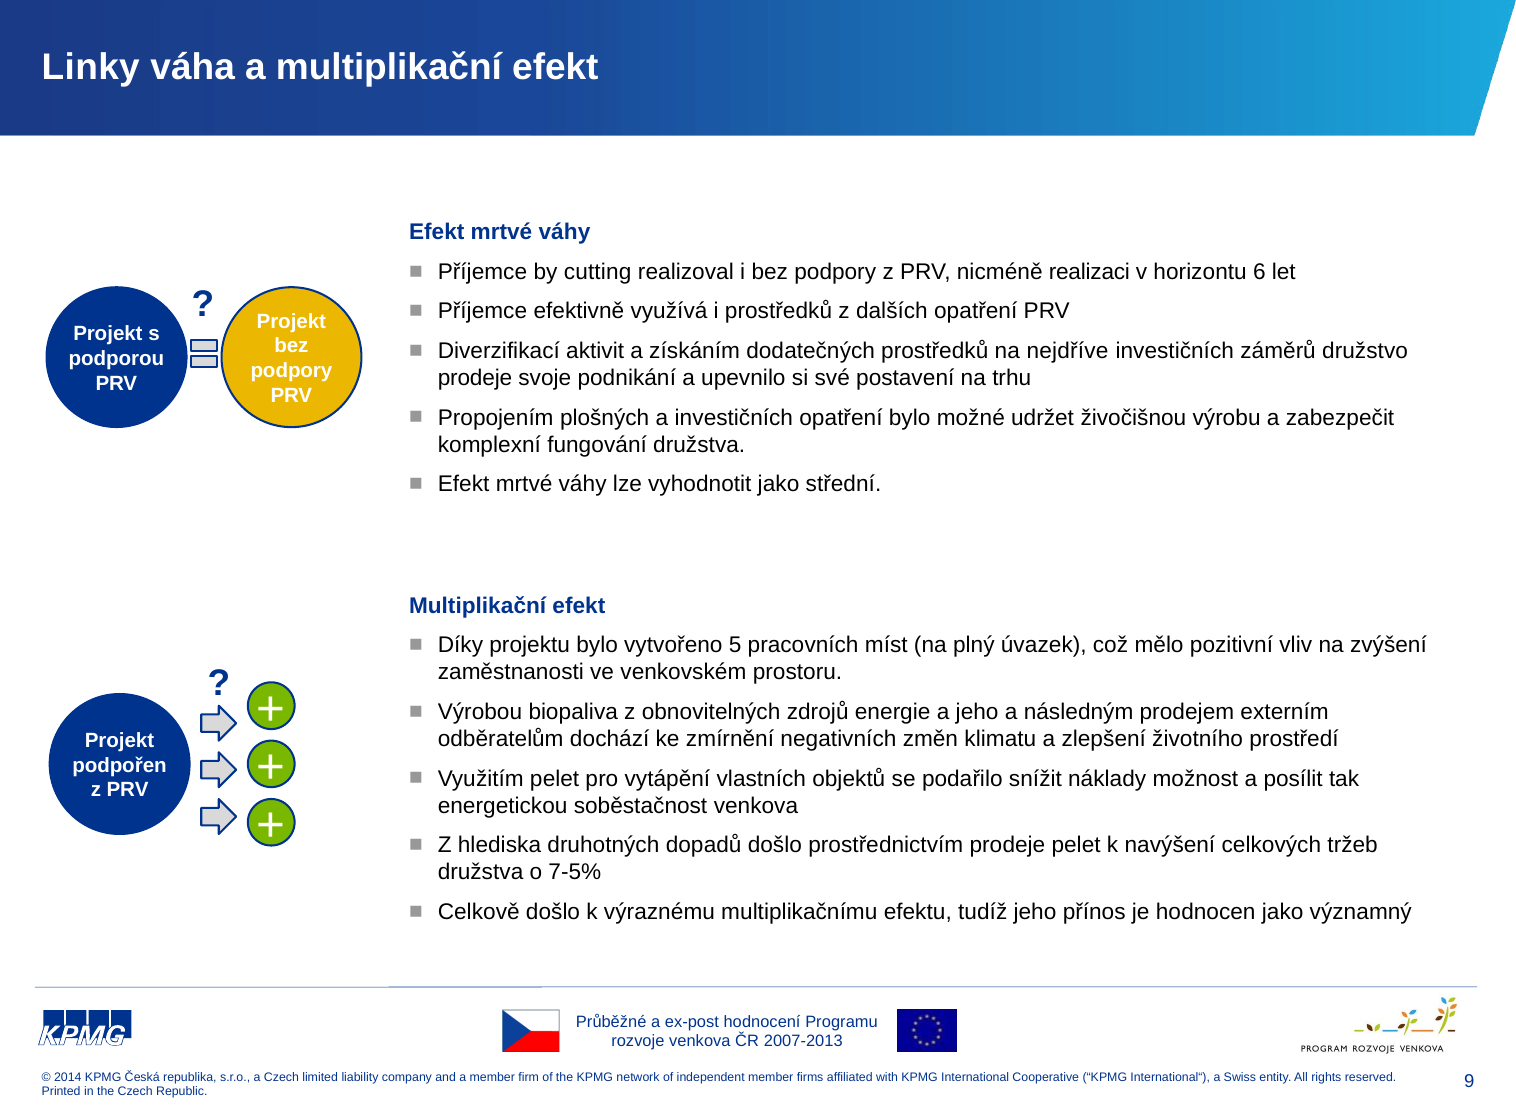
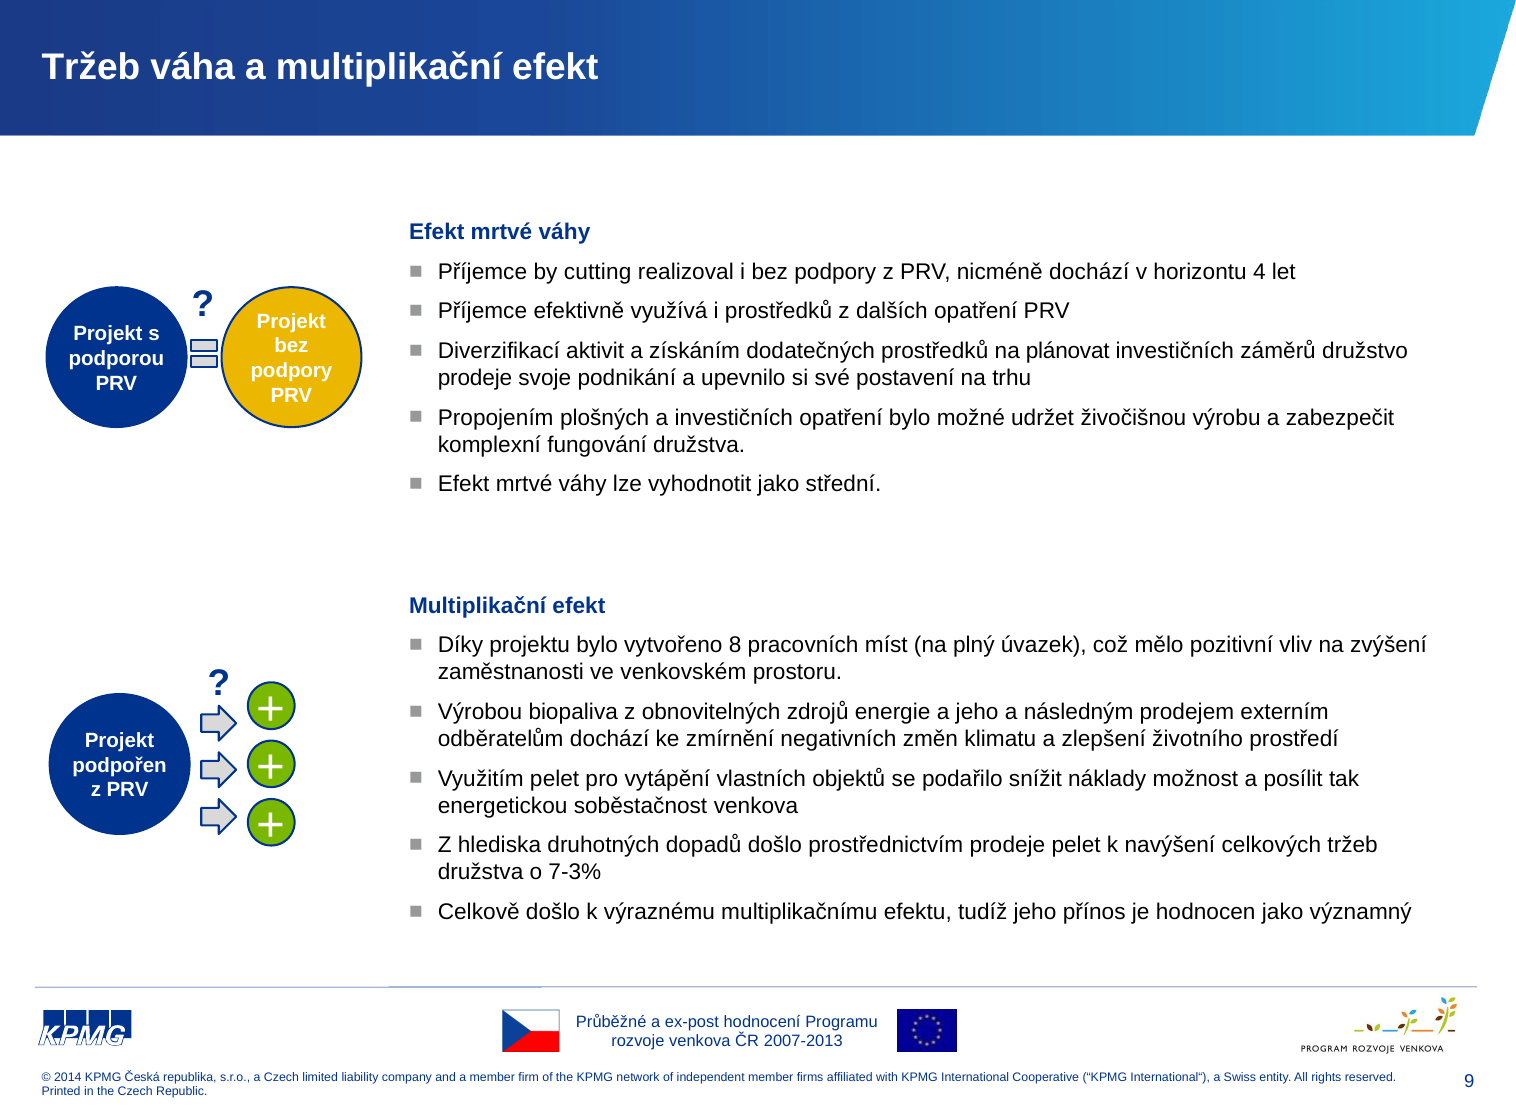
Linky: Linky -> Tržeb (91, 68)
nicméně realizaci: realizaci -> dochází (1089, 272)
6: 6 -> 4 (1259, 272)
nejdříve: nejdříve -> plánovat (1068, 351)
5: 5 -> 8 (735, 645)
7-5%: 7-5% -> 7-3% (575, 872)
